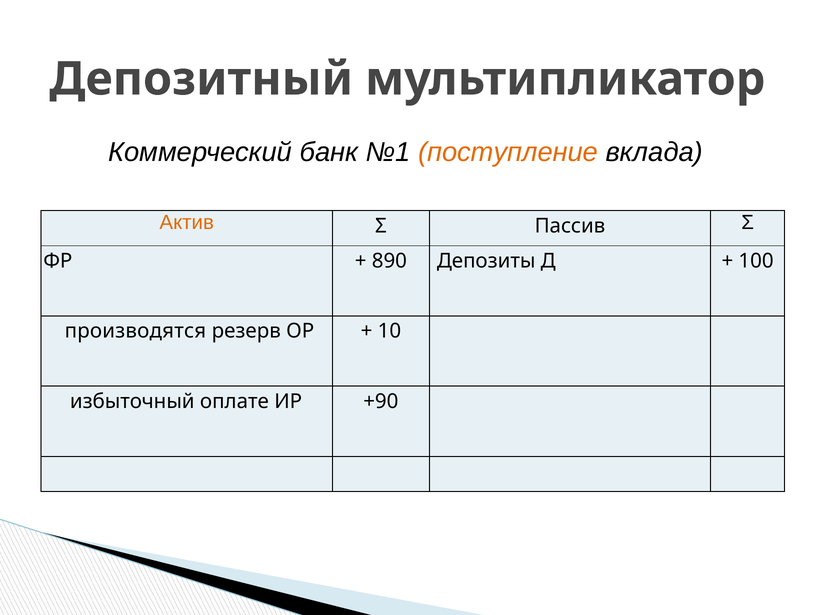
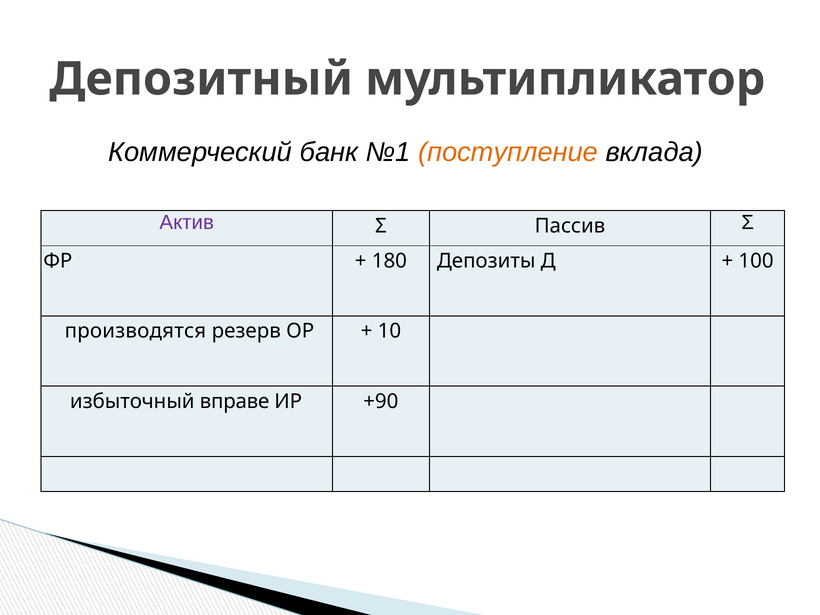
Актив colour: orange -> purple (187, 222)
890: 890 -> 180 (389, 261)
оплате: оплате -> вправе (235, 401)
